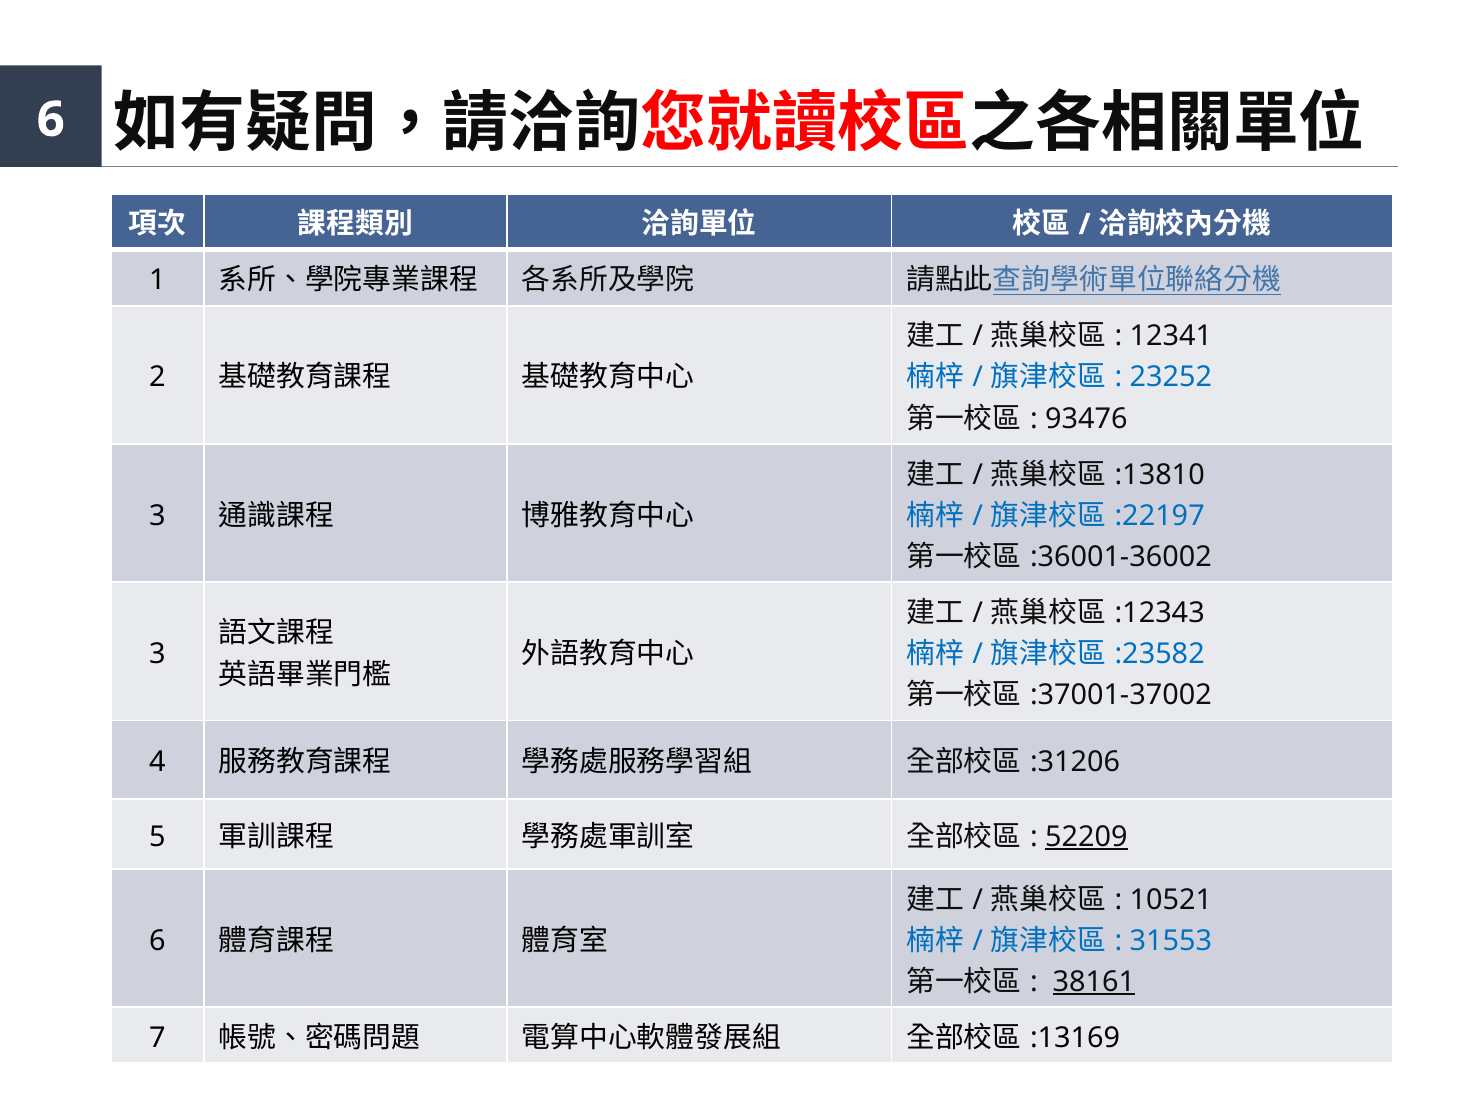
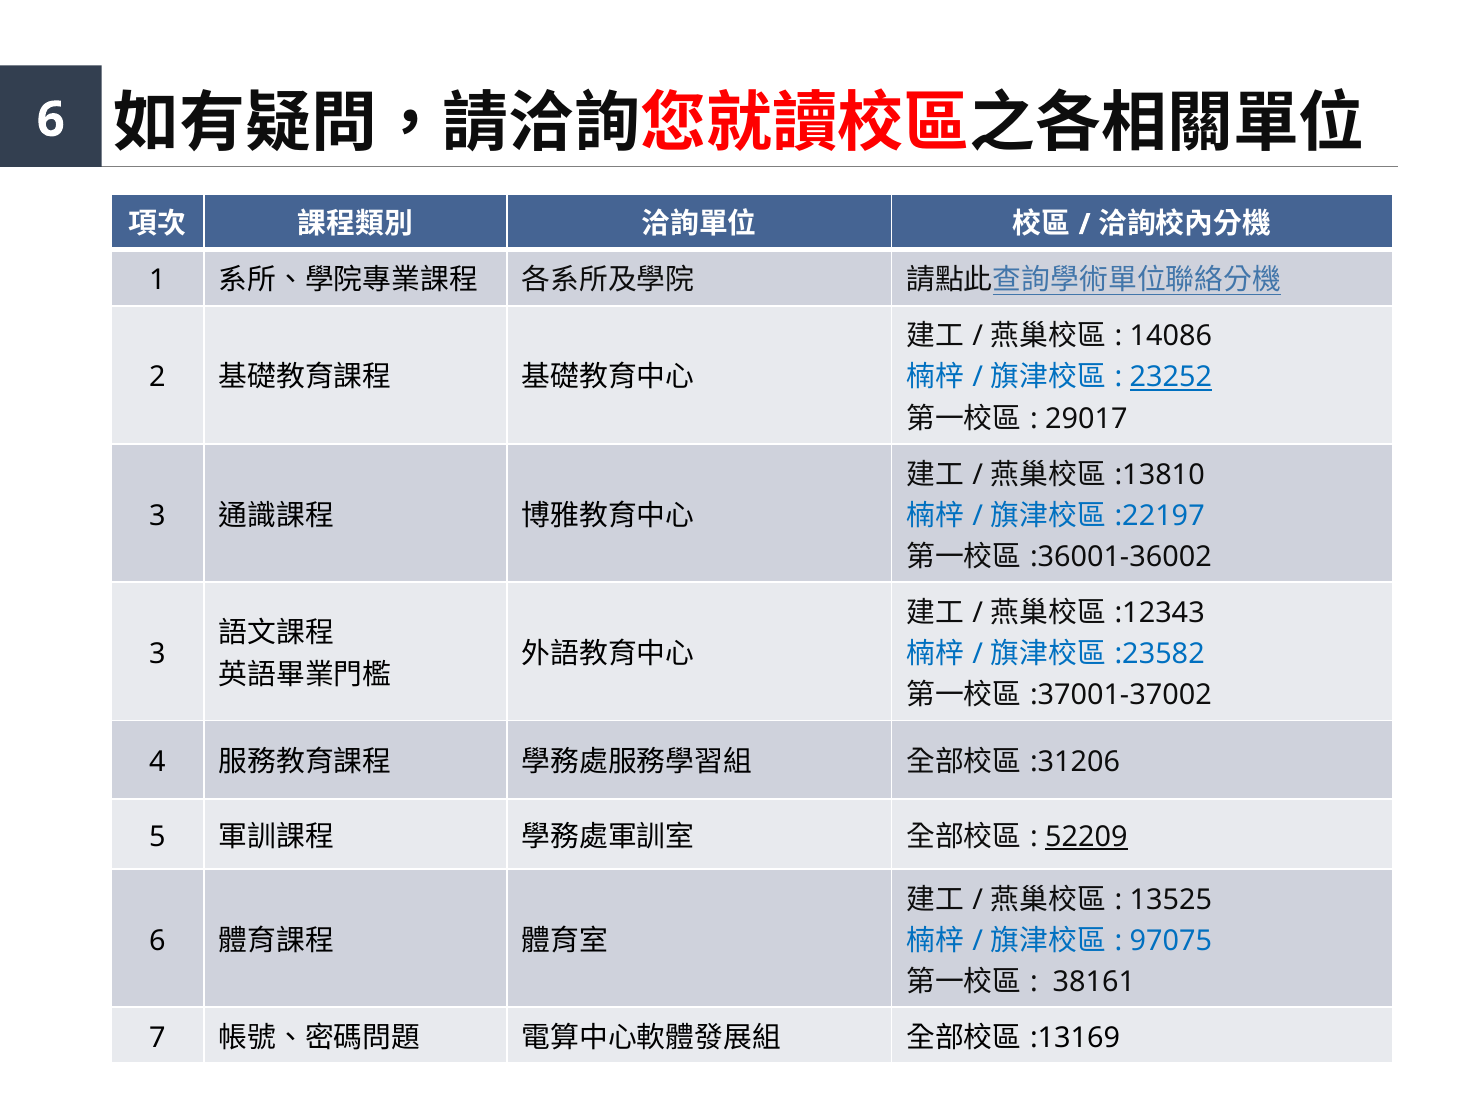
12341: 12341 -> 14086 (1171, 336)
23252 underline: none -> present (1171, 377)
93476: 93476 -> 29017 (1086, 419)
10521: 10521 -> 13525 (1171, 900)
31553: 31553 -> 97075 (1171, 941)
38161 underline: present -> none (1094, 982)
